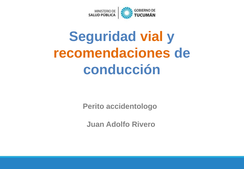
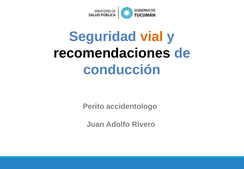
recomendaciones colour: orange -> black (112, 53)
